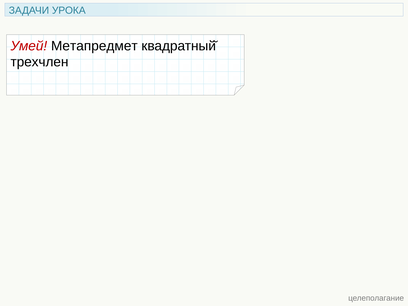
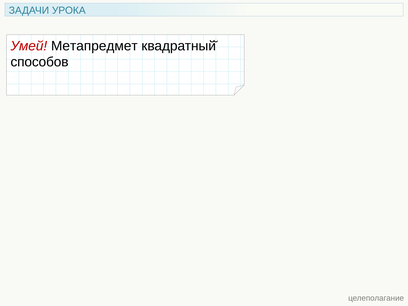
трехчлен: трехчлен -> способов (39, 62)
